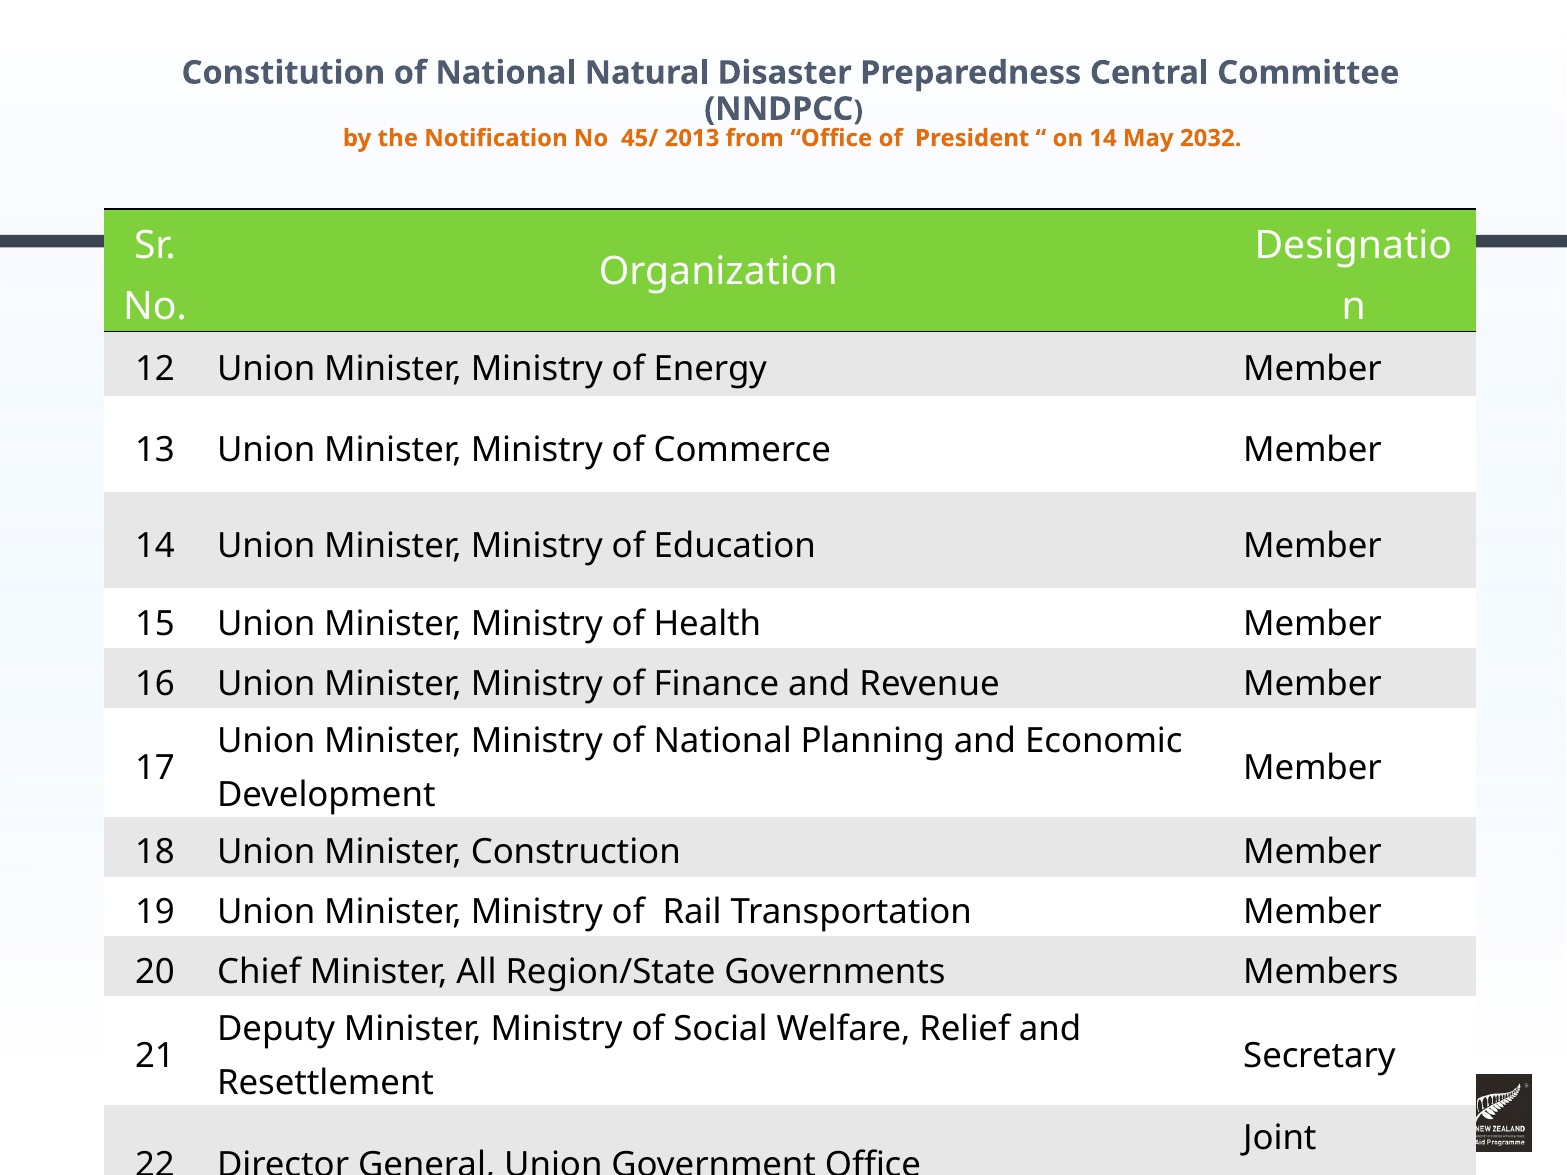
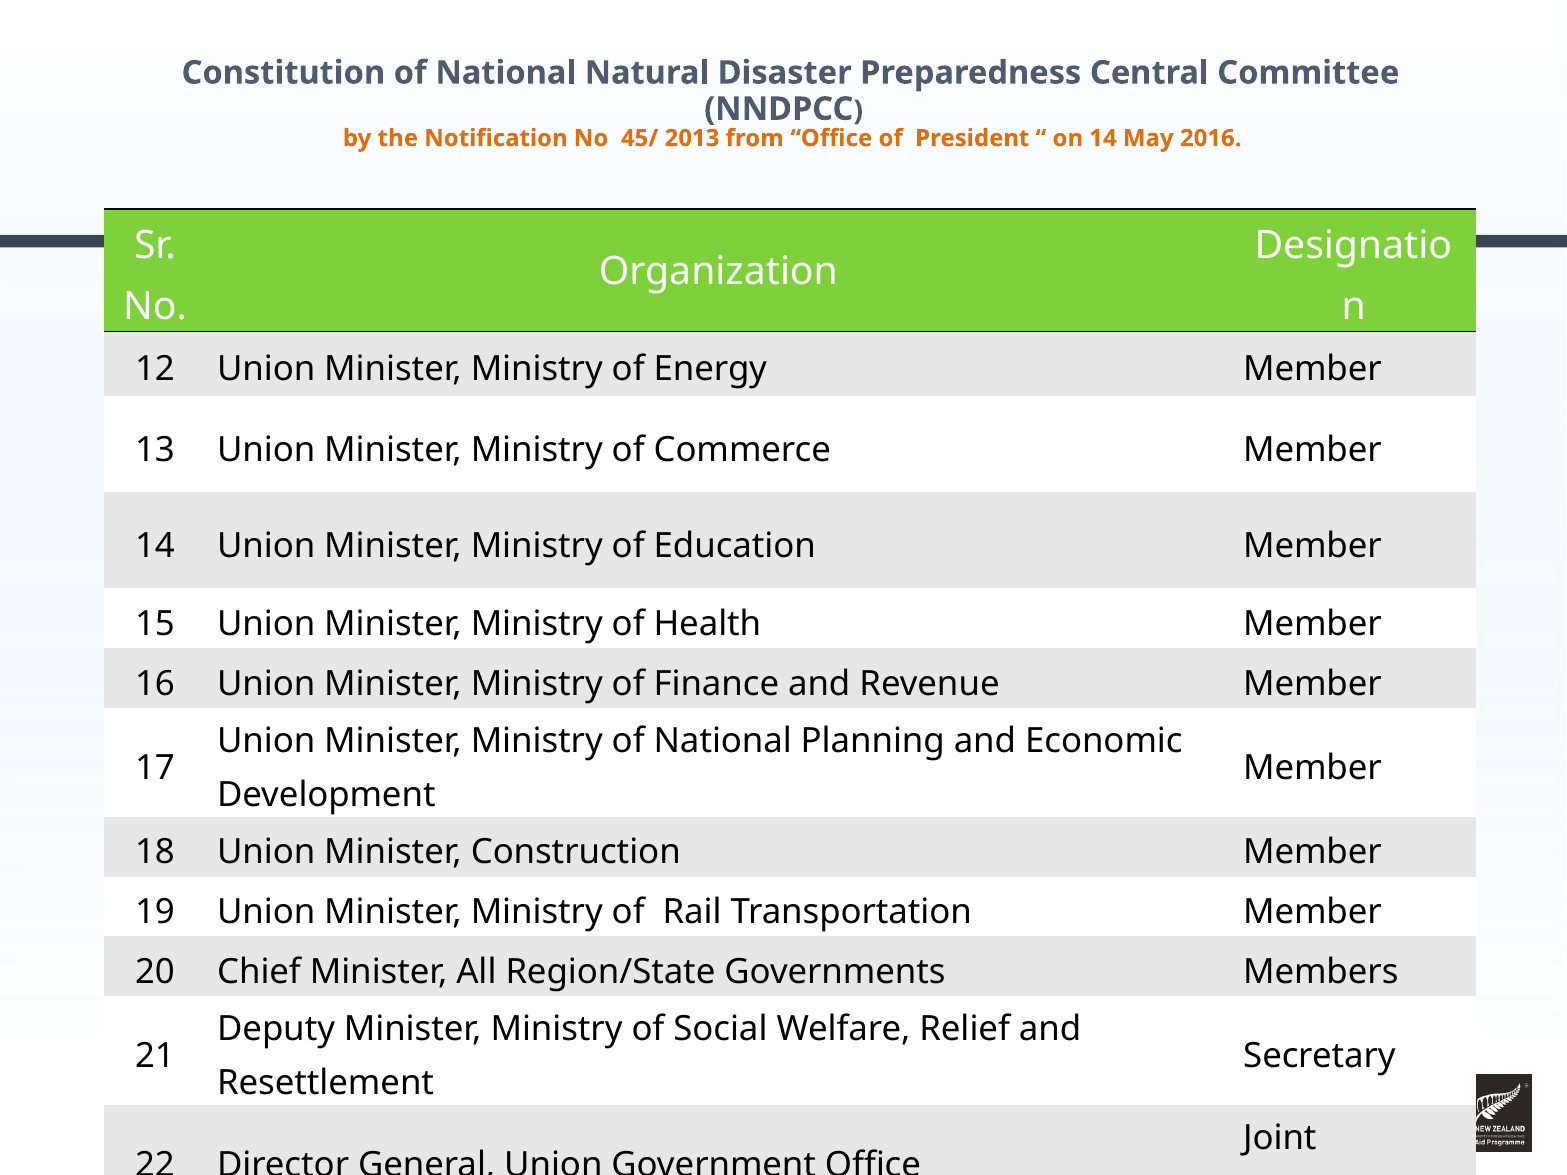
2032: 2032 -> 2016 (1211, 138)
